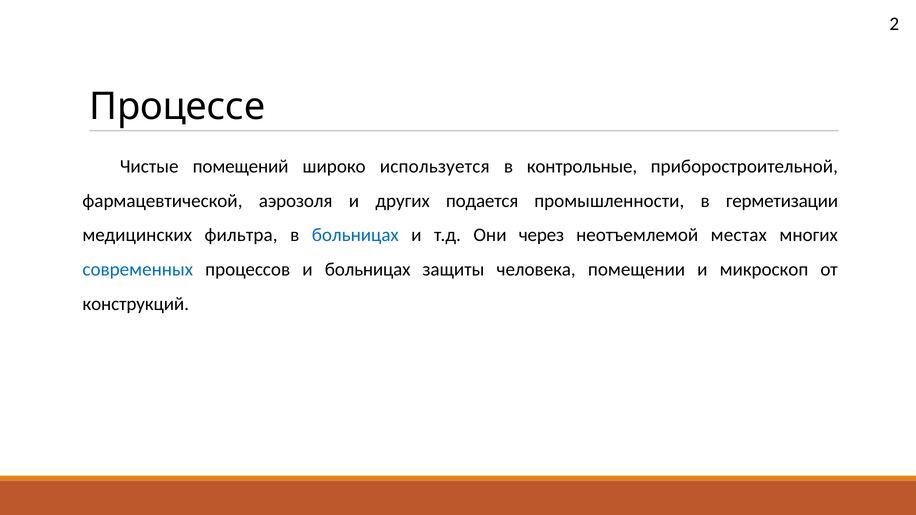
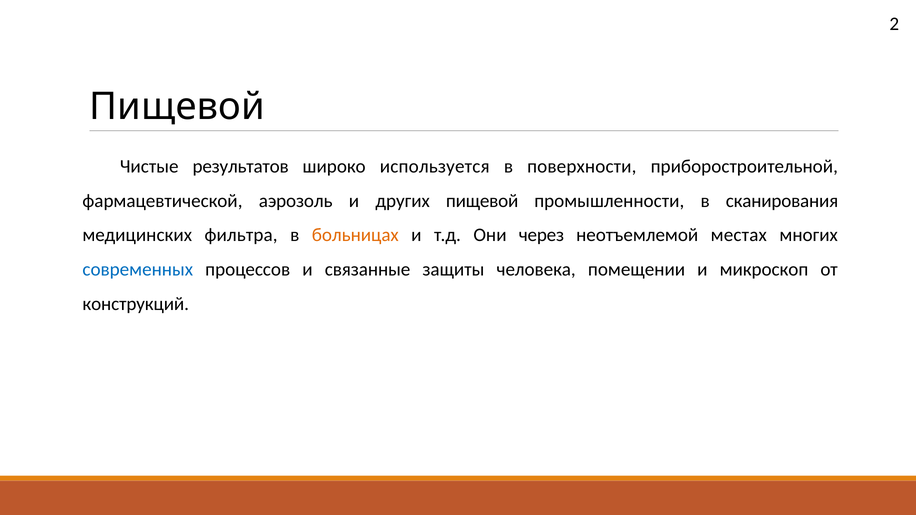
Процессе: Процессе -> Пищевой (177, 107)
помещений: помещений -> результатов (241, 166)
контрольные: контрольные -> поверхности (582, 166)
аэрозоля: аэрозоля -> аэрозоль (296, 201)
других подается: подается -> пищевой (482, 201)
герметизации: герметизации -> сканирования (782, 201)
больницах colour: blue -> orange (355, 235)
и больницах: больницах -> связанные (368, 270)
